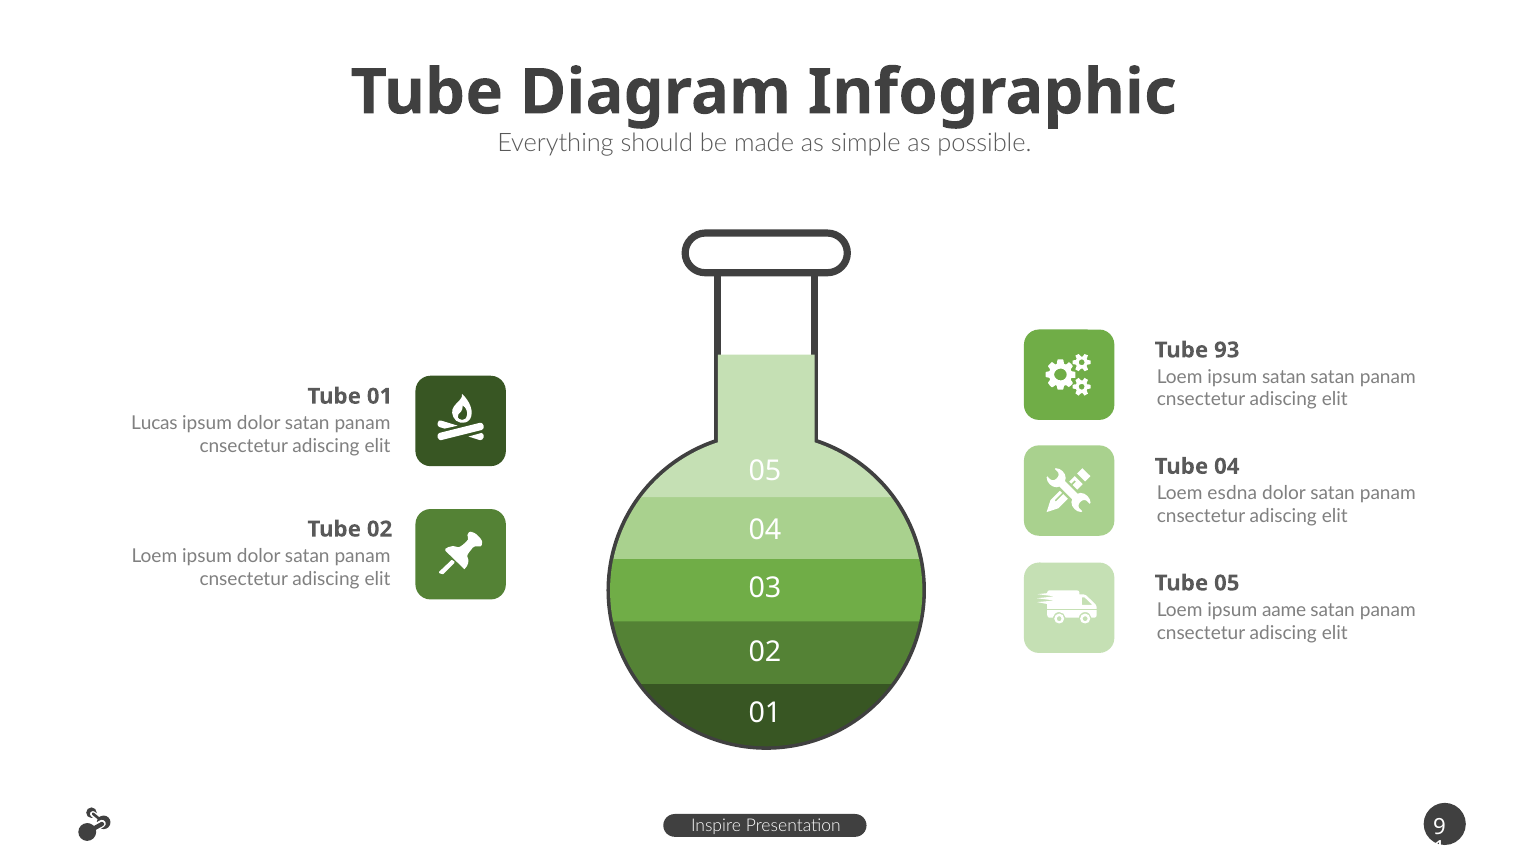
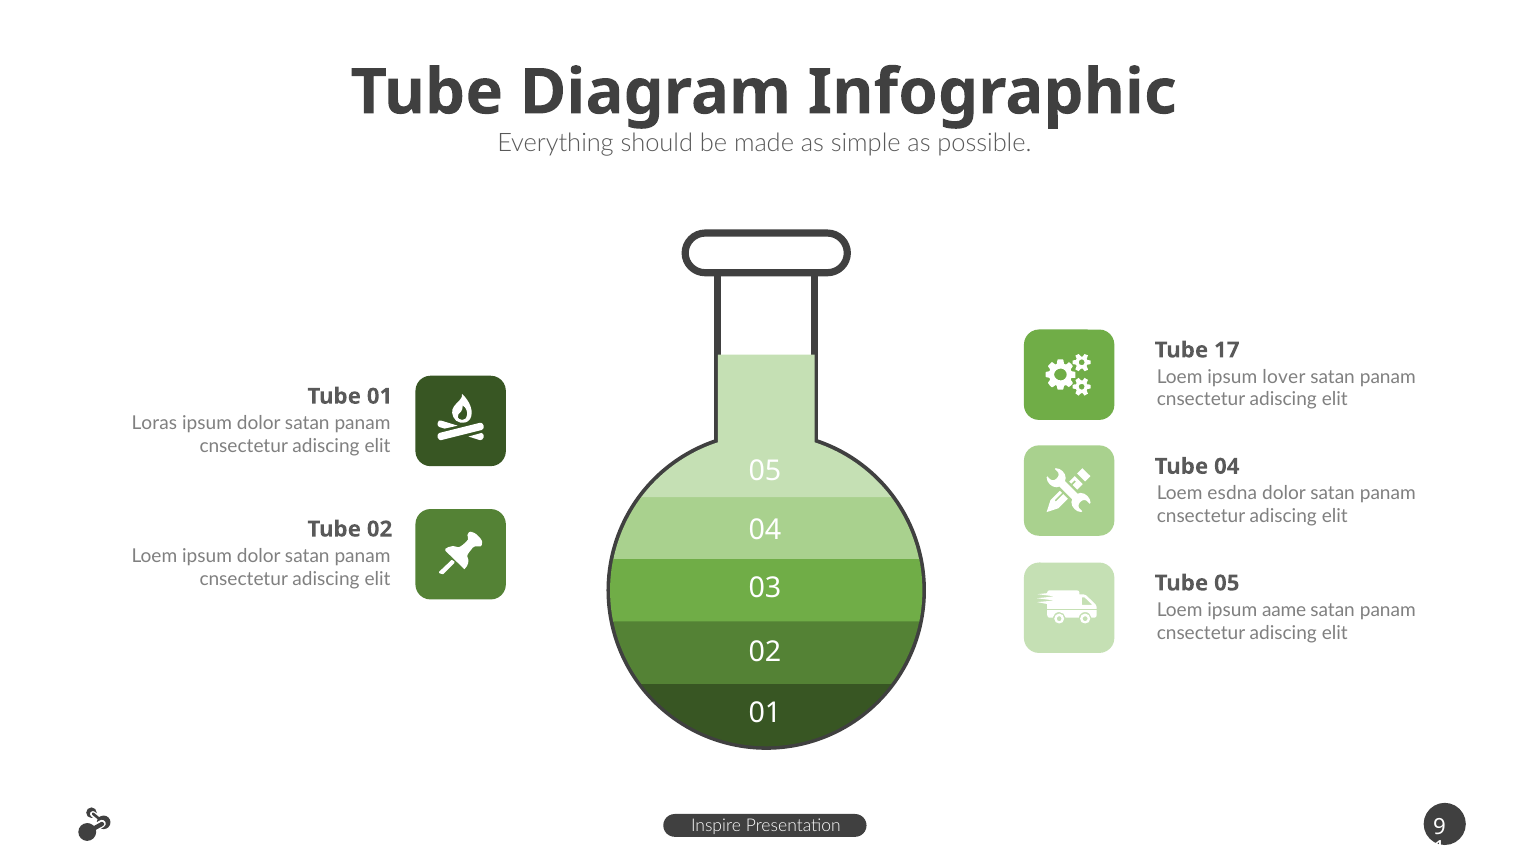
93: 93 -> 17 (1227, 350)
ipsum satan: satan -> lover (1284, 377)
Lucas: Lucas -> Loras (154, 423)
